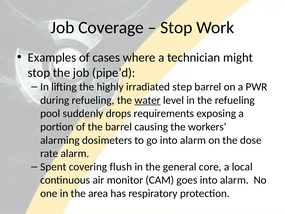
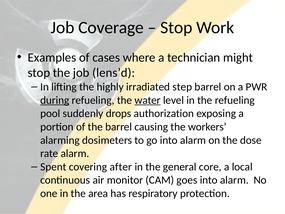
pipe’d: pipe’d -> lens’d (114, 73)
during underline: none -> present (55, 100)
requirements: requirements -> authorization (164, 113)
flush: flush -> after (121, 167)
